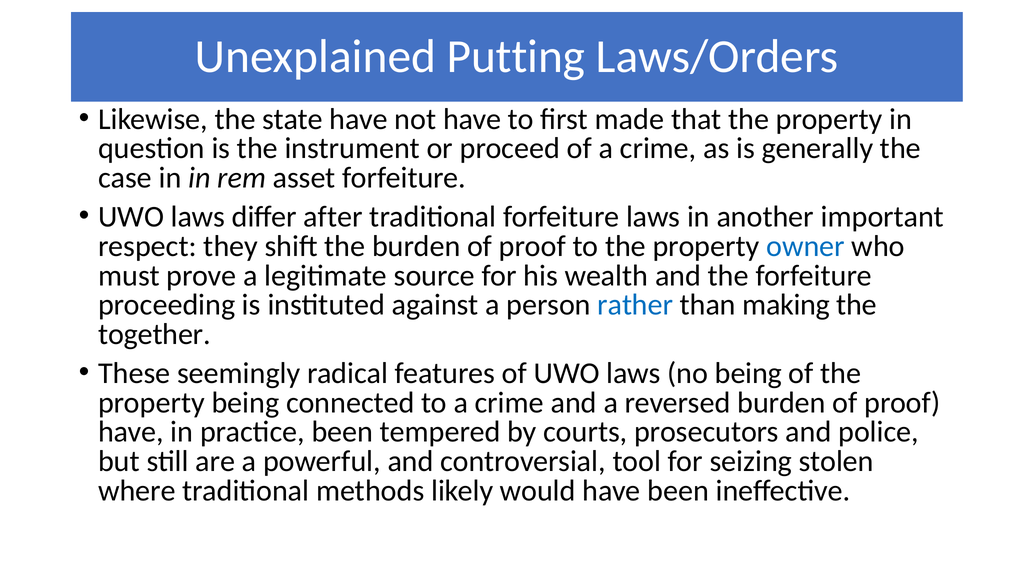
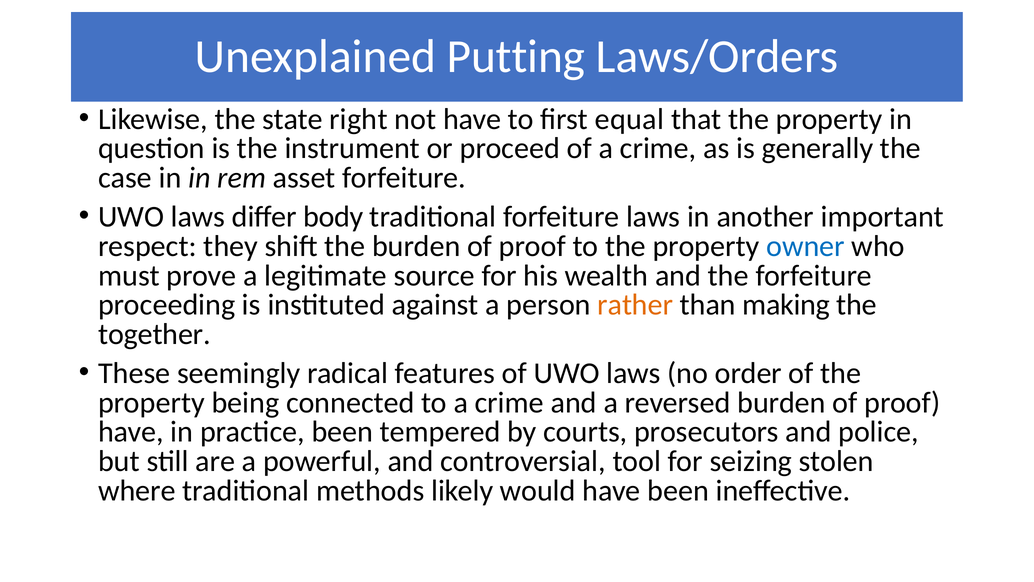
state have: have -> right (358, 119)
made: made -> equal (629, 119)
after: after -> body (333, 217)
rather colour: blue -> orange (635, 305)
no being: being -> order (748, 373)
